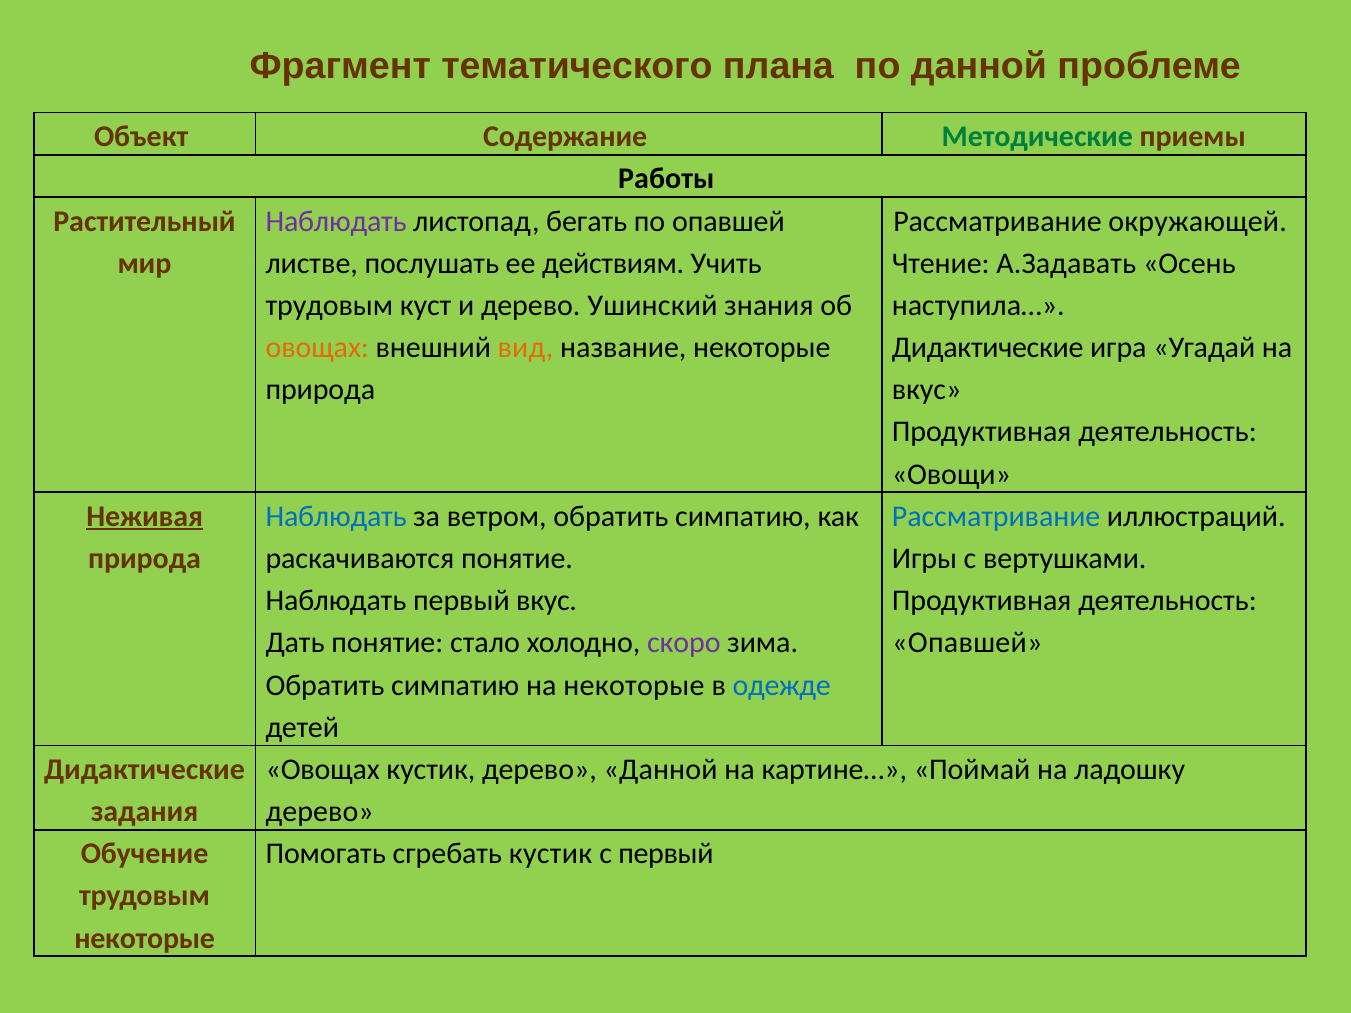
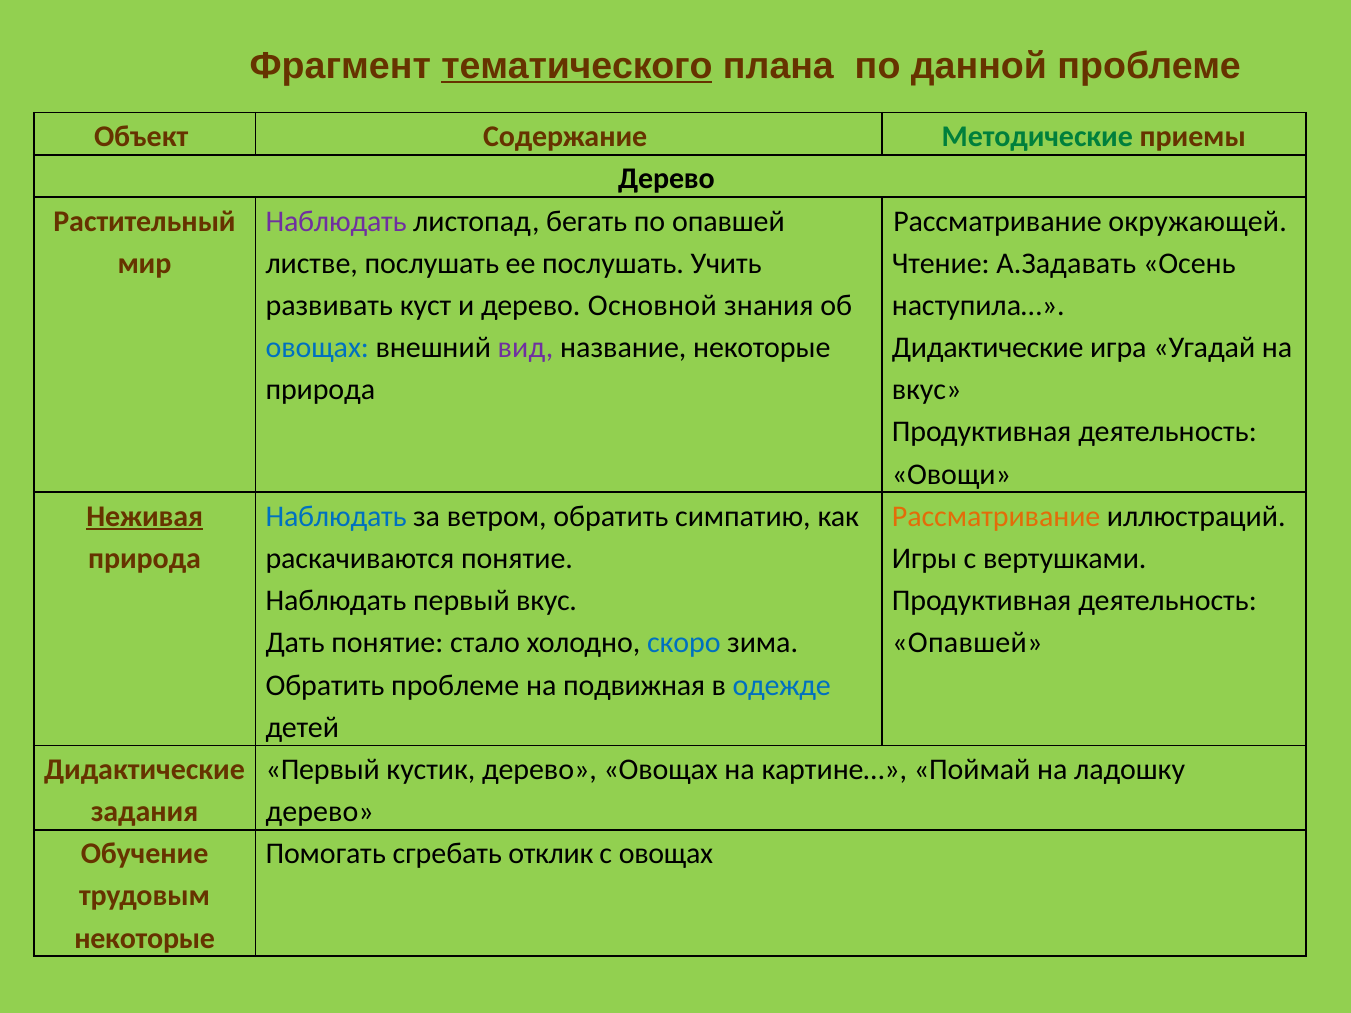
тематического underline: none -> present (577, 66)
Работы: Работы -> Дерево (666, 179)
ее действиям: действиям -> послушать (613, 263)
трудовым: трудовым -> развивать (329, 306)
Ушинский: Ушинский -> Основной (652, 306)
овощах colour: orange -> blue (317, 348)
вид colour: orange -> purple (525, 348)
Рассматривание colour: blue -> orange (996, 517)
скоро colour: purple -> blue (684, 643)
симпатию: симпатию -> проблеме (455, 685)
на некоторые: некоторые -> подвижная (634, 685)
Овощах: Овощах -> Первый (323, 770)
дерево Данной: Данной -> Овощах (661, 770)
сгребать кустик: кустик -> отклик (551, 854)
с первый: первый -> овощах (666, 854)
